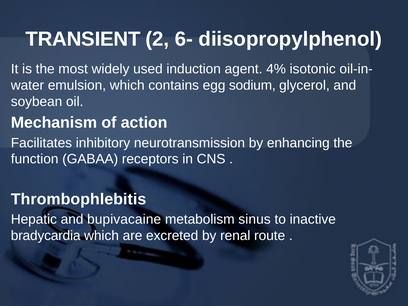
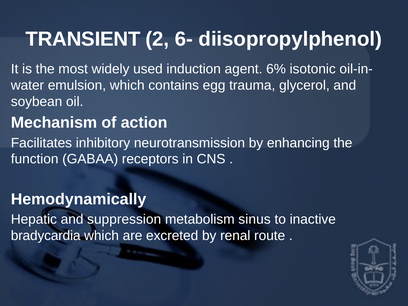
4%: 4% -> 6% (276, 69)
sodium: sodium -> trauma (252, 85)
Thrombophlebitis: Thrombophlebitis -> Hemodynamically (79, 199)
bupivacaine: bupivacaine -> suppression (124, 219)
